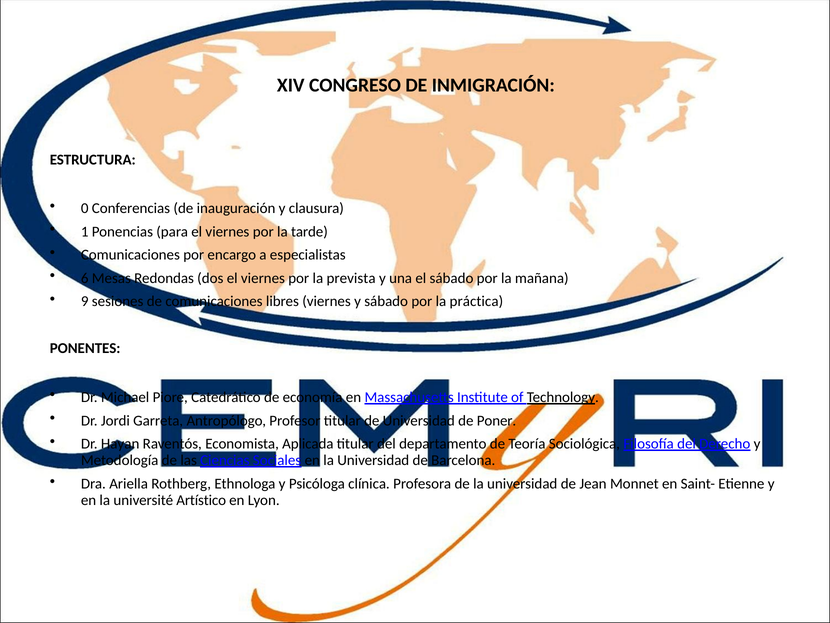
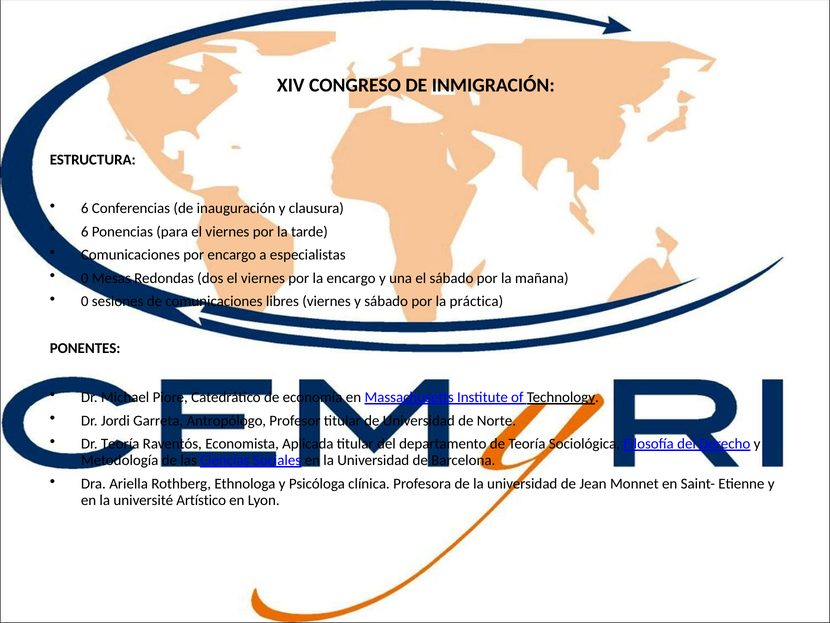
0: 0 -> 6 (85, 208)
1: 1 -> 6 (85, 231)
6: 6 -> 0 (85, 278)
la prevista: prevista -> encargo (351, 278)
9: 9 -> 0 (85, 301)
Poner: Poner -> Norte (496, 420)
Dr Hayan: Hayan -> Teoría (120, 444)
